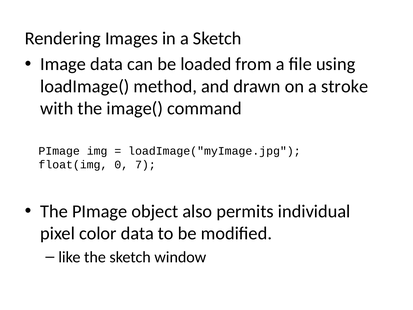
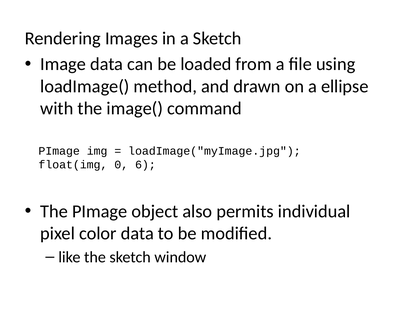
stroke: stroke -> ellipse (345, 86)
7: 7 -> 6 (145, 165)
